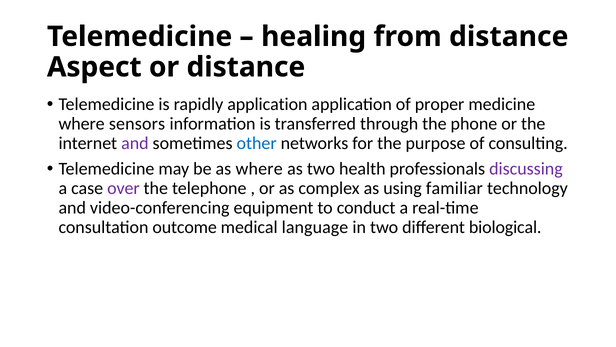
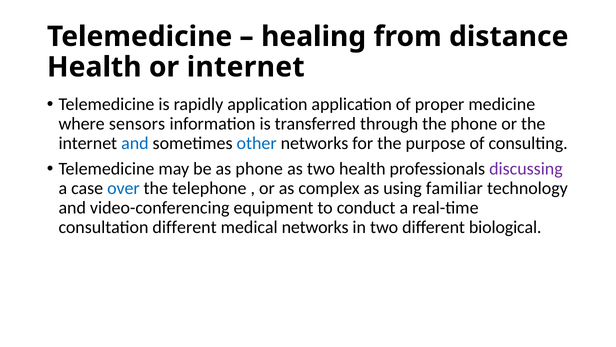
Aspect: Aspect -> Health (94, 67)
or distance: distance -> internet (246, 67)
and colour: purple -> blue (135, 143)
as where: where -> phone (259, 169)
over colour: purple -> blue (123, 188)
consultation outcome: outcome -> different (185, 227)
medical language: language -> networks (315, 227)
